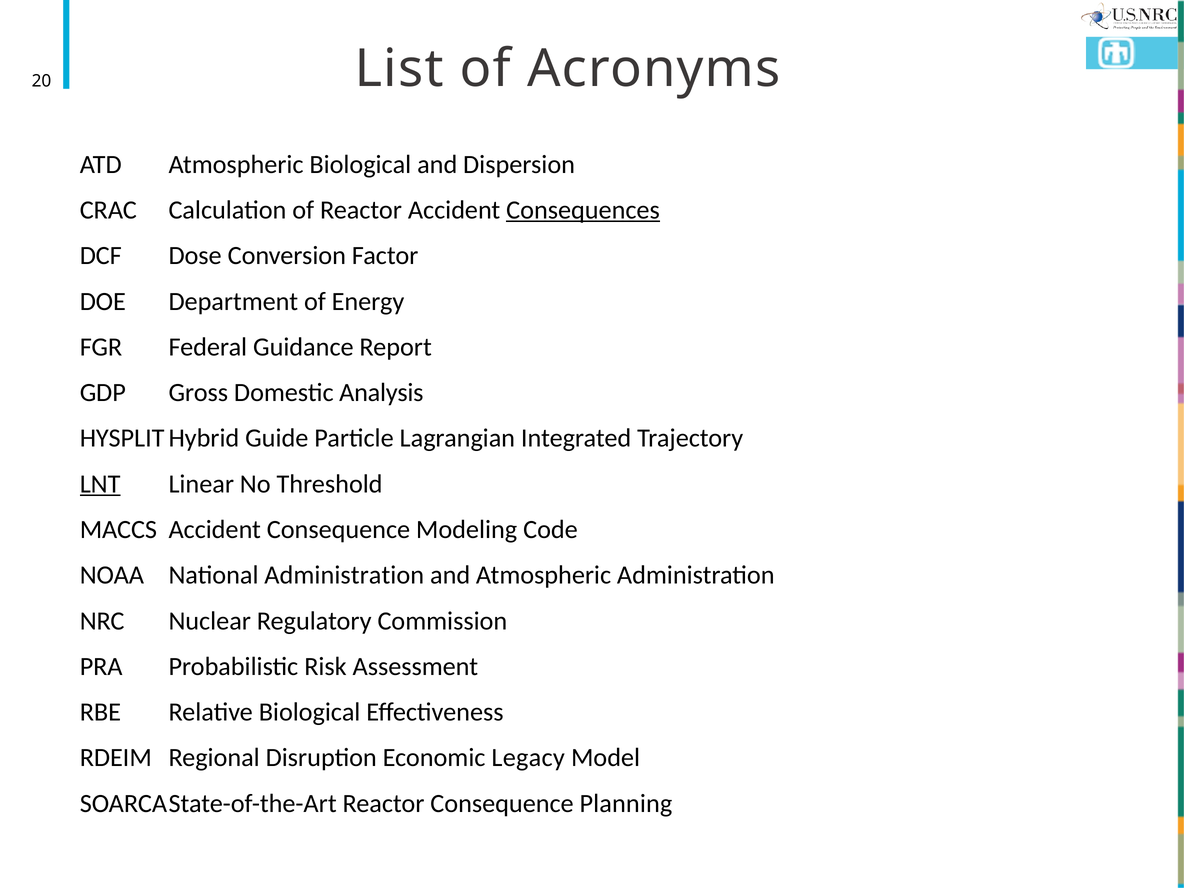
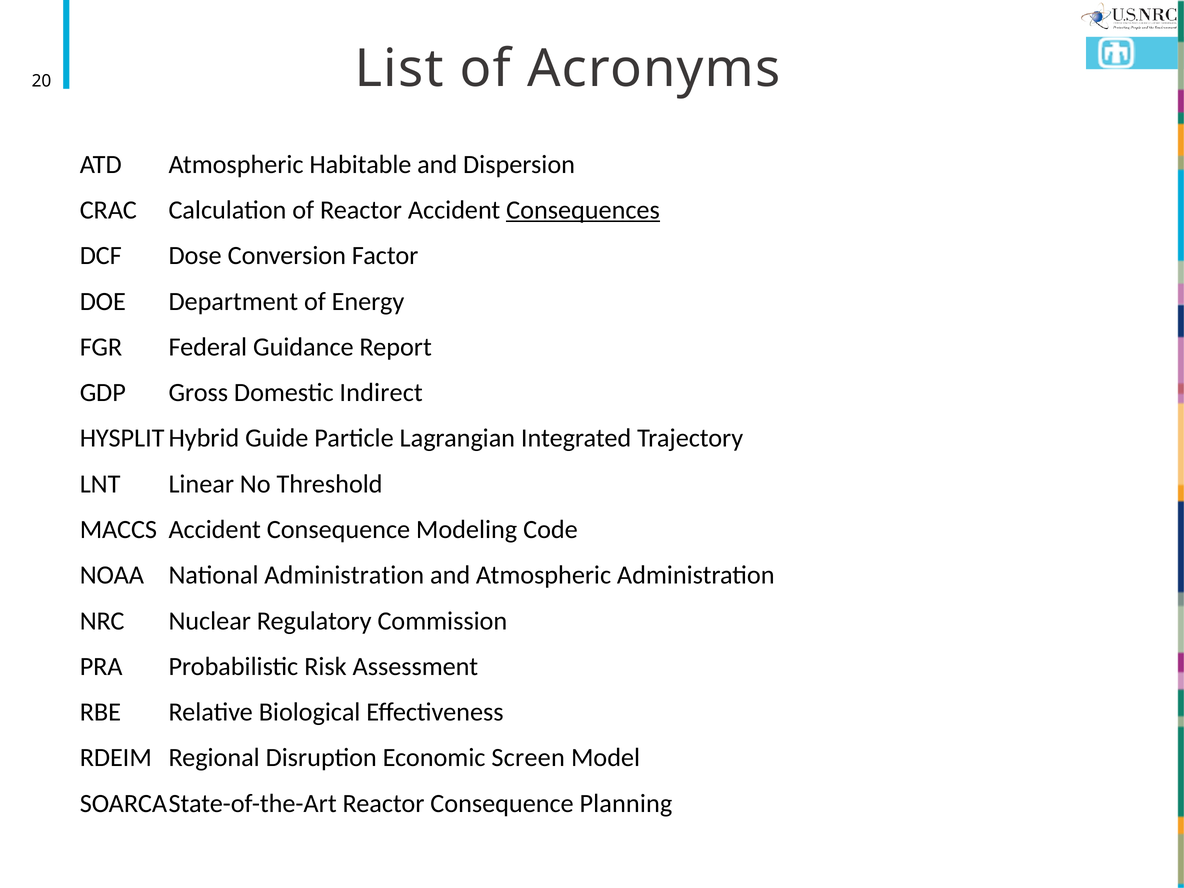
Atmospheric Biological: Biological -> Habitable (360, 164)
Analysis: Analysis -> Indirect (381, 393)
LNT underline: present -> none (100, 484)
Legacy: Legacy -> Screen (528, 758)
